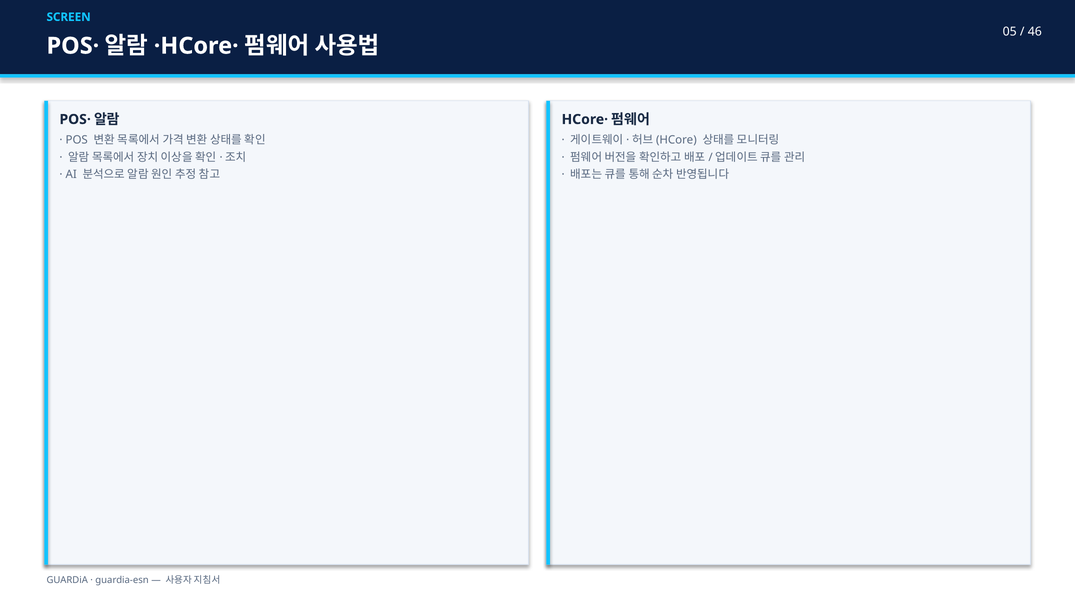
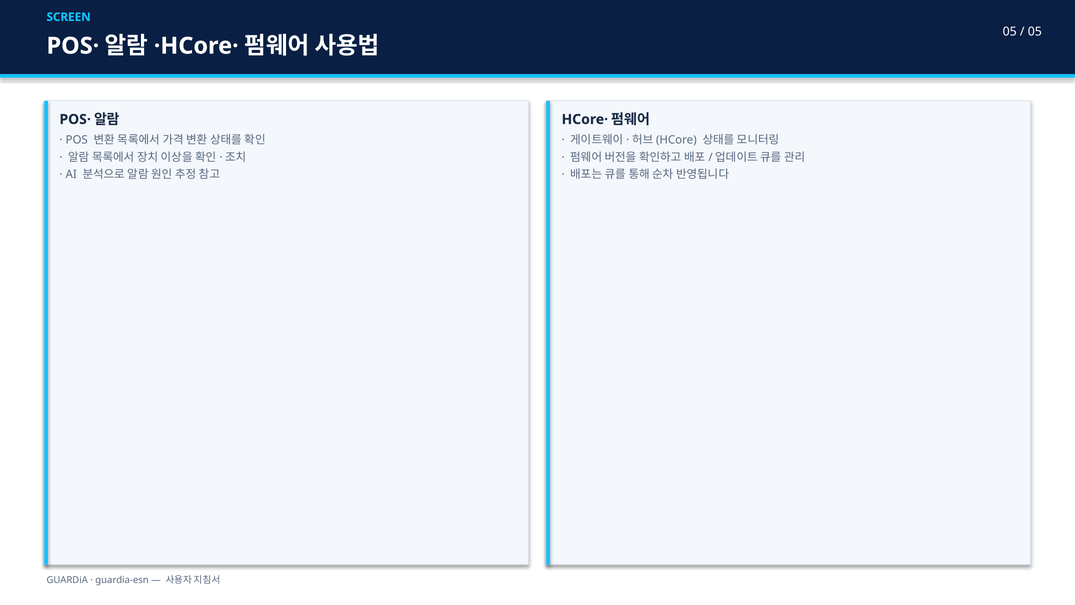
46: 46 -> 05 (1035, 32)
